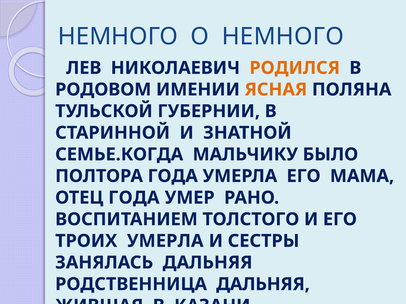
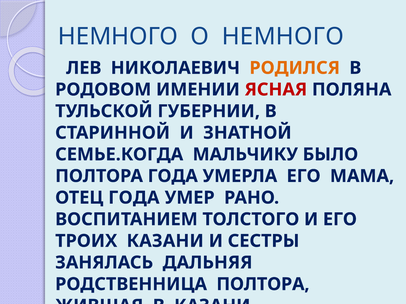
ЯСНАЯ colour: orange -> red (276, 90)
ТРОИХ УМЕРЛА: УМЕРЛА -> КАЗАНИ (165, 241)
РОДСТВЕННИЦА ДАЛЬНЯЯ: ДАЛЬНЯЯ -> ПОЛТОРА (263, 285)
